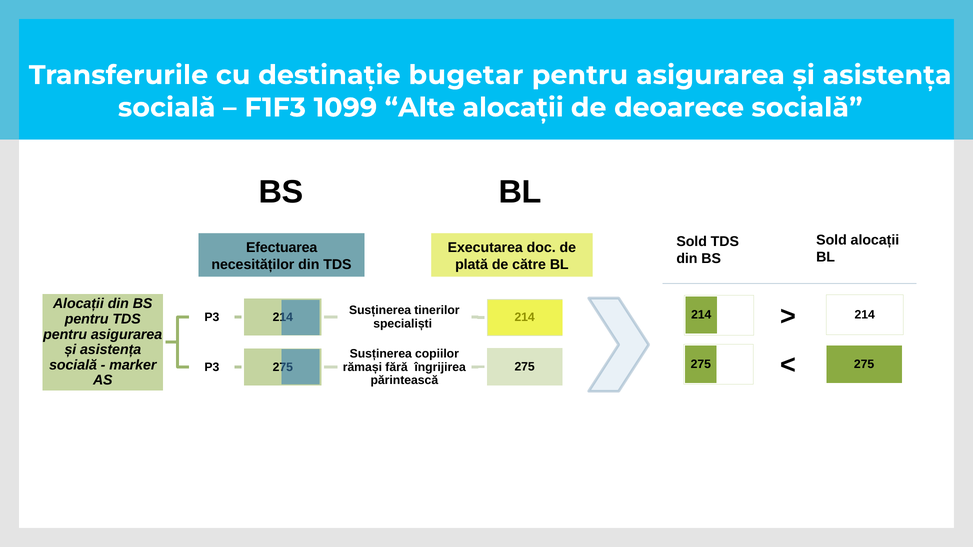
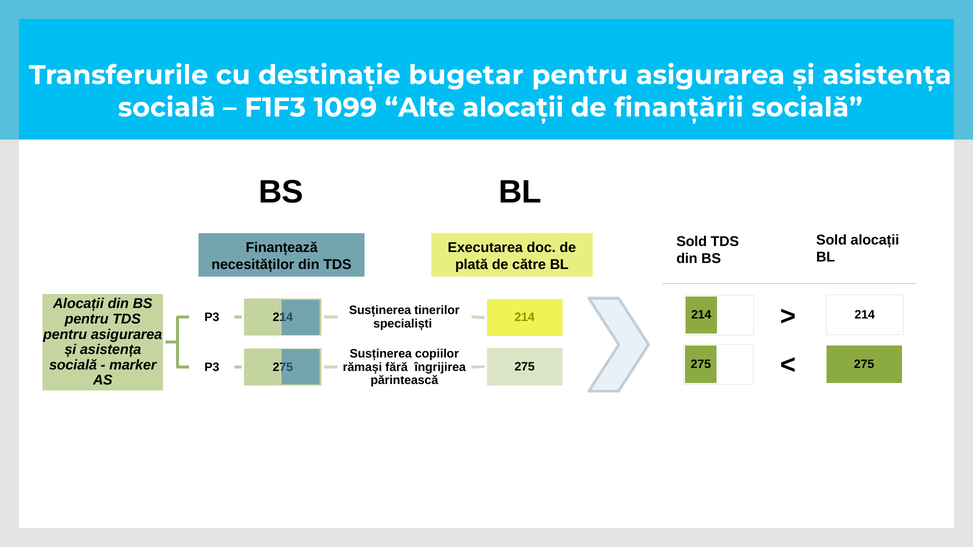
deoarece: deoarece -> finanțării (679, 108)
Efectuarea: Efectuarea -> Finanțează (282, 248)
